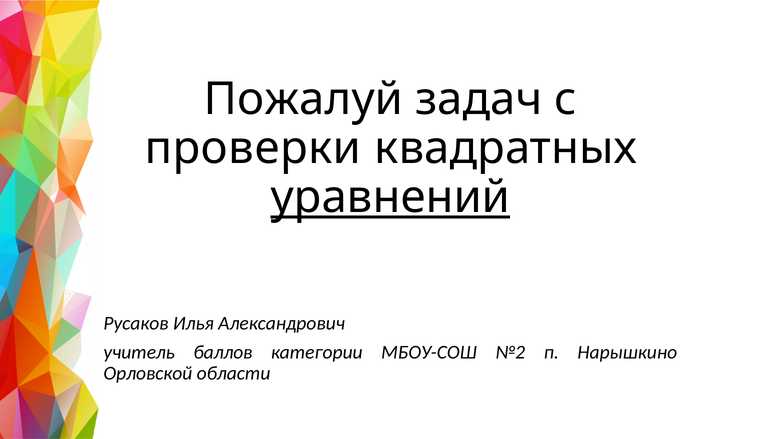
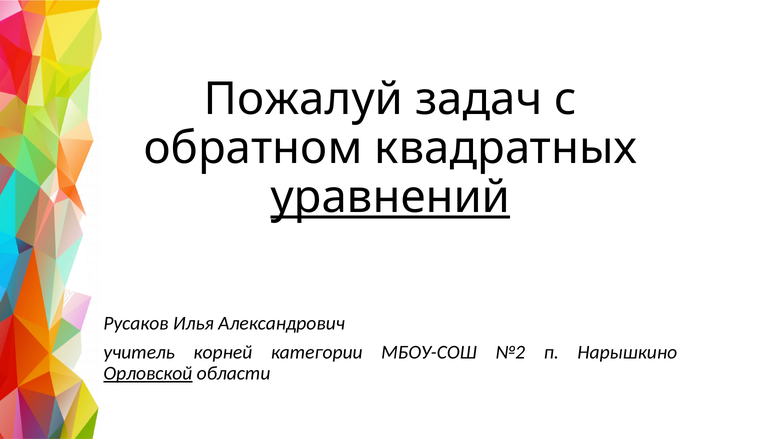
проверки: проверки -> обратном (253, 148)
баллов: баллов -> корней (223, 353)
Орловской underline: none -> present (148, 374)
